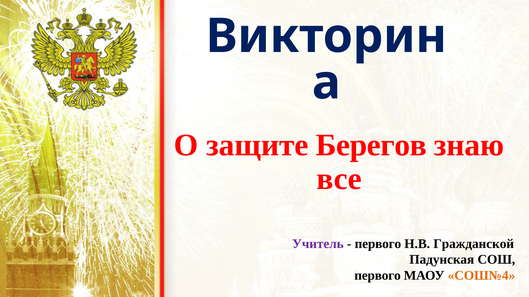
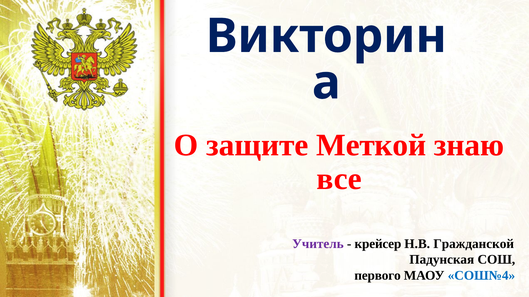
Берегов: Берегов -> Меткой (371, 145)
первого: первого -> крейсер (378, 244)
СОШ№4 colour: orange -> blue (481, 276)
